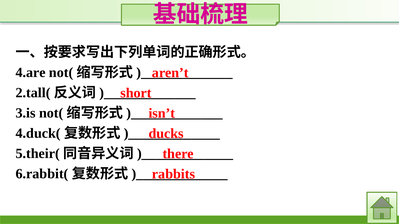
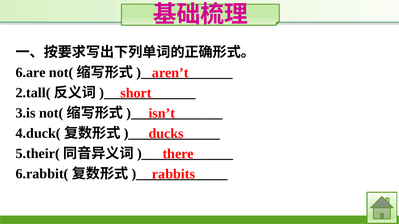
4.are: 4.are -> 6.are (31, 73)
